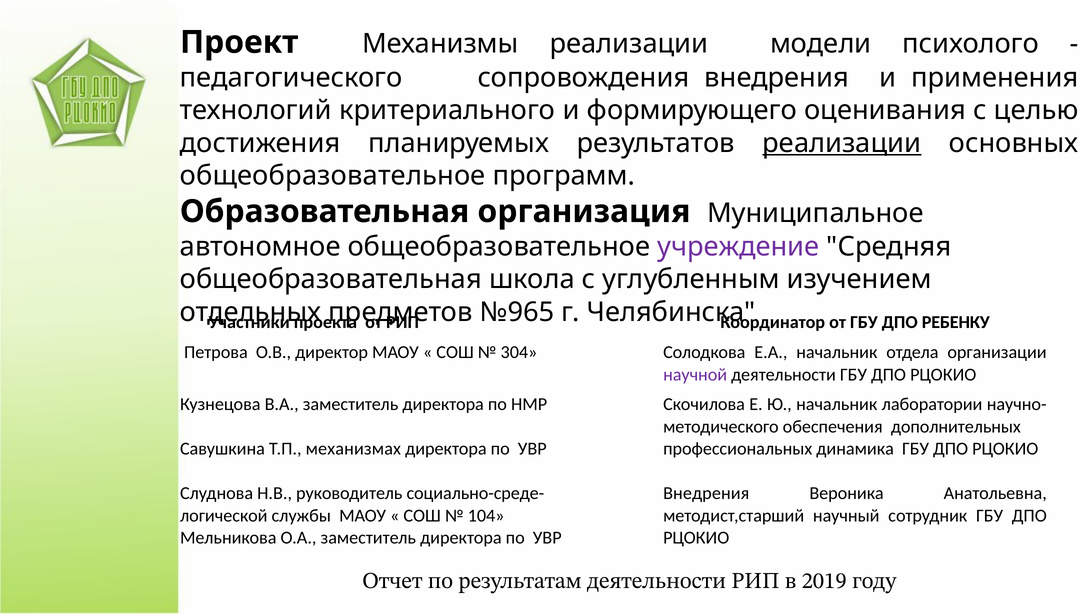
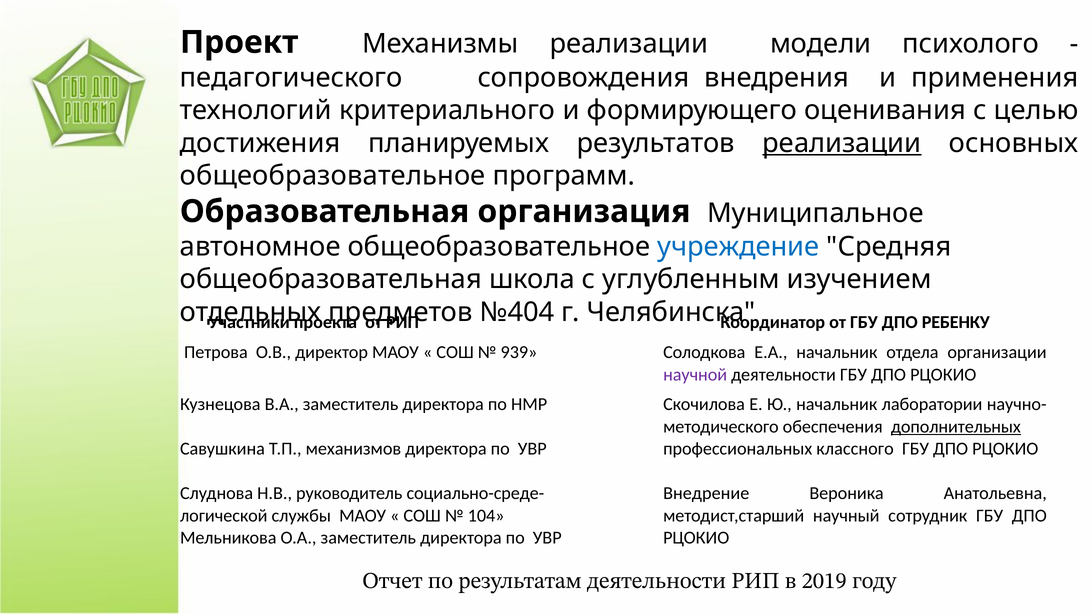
учреждение colour: purple -> blue (738, 247)
№965: №965 -> №404 (517, 312)
304: 304 -> 939 (519, 353)
дополнительных underline: none -> present (956, 427)
механизмах: механизмах -> механизмов (353, 449)
динамика: динамика -> классного (855, 449)
Внедрения: Внедрения -> Внедрение (706, 493)
